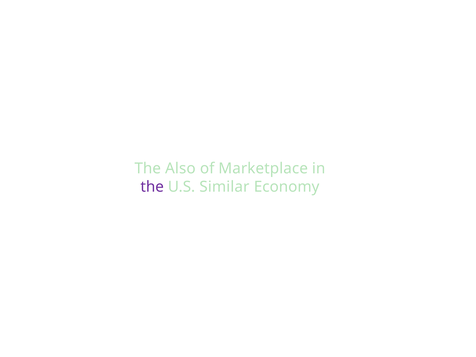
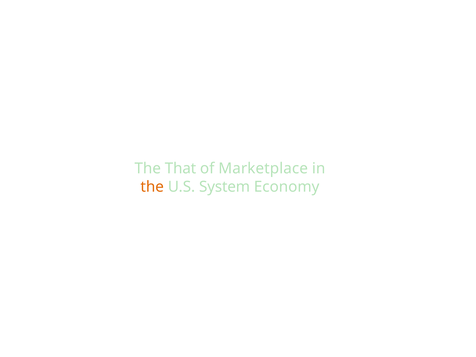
Also: Also -> That (181, 168)
the colour: purple -> orange (152, 187)
Similar: Similar -> System (225, 187)
